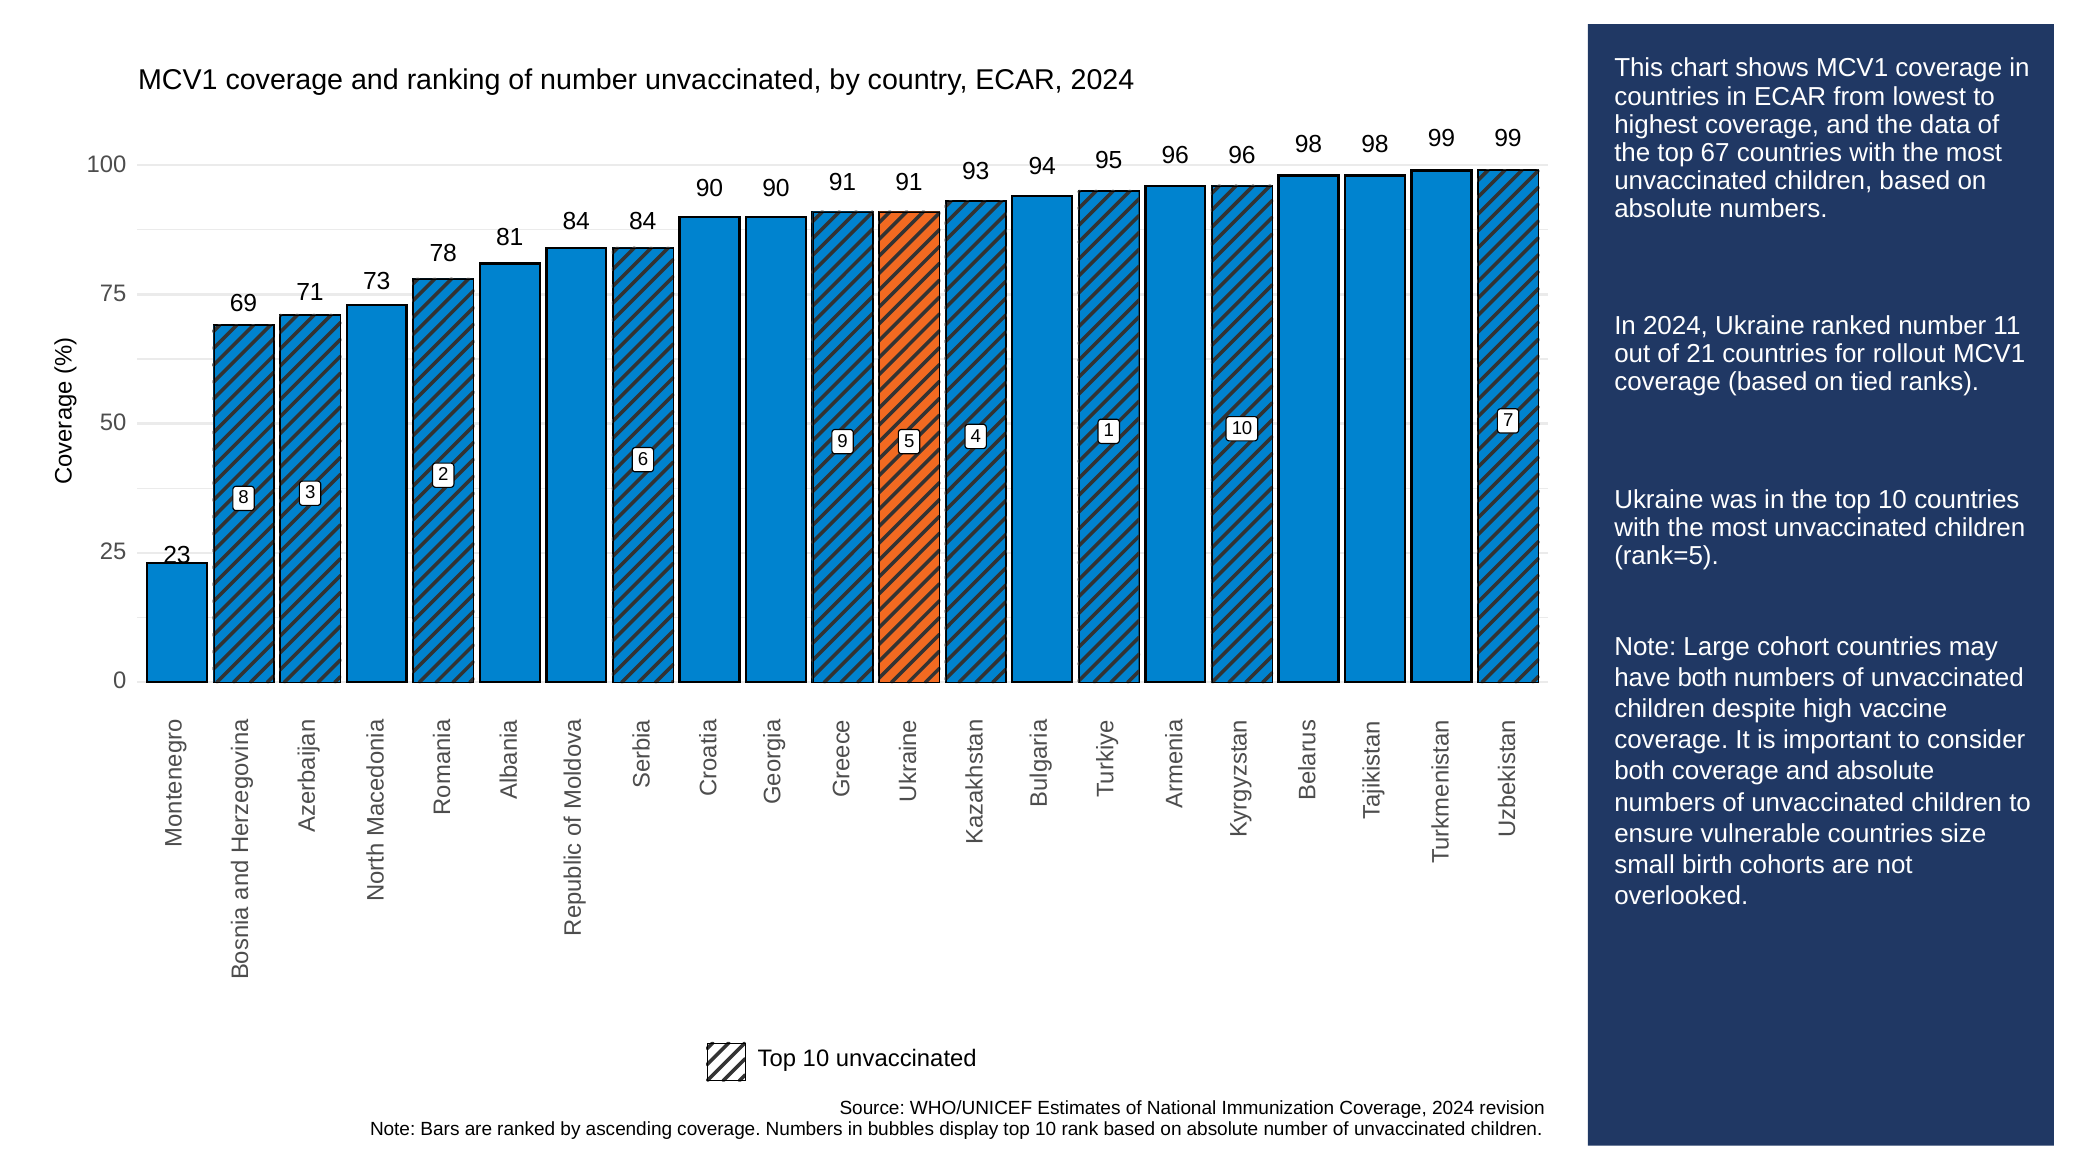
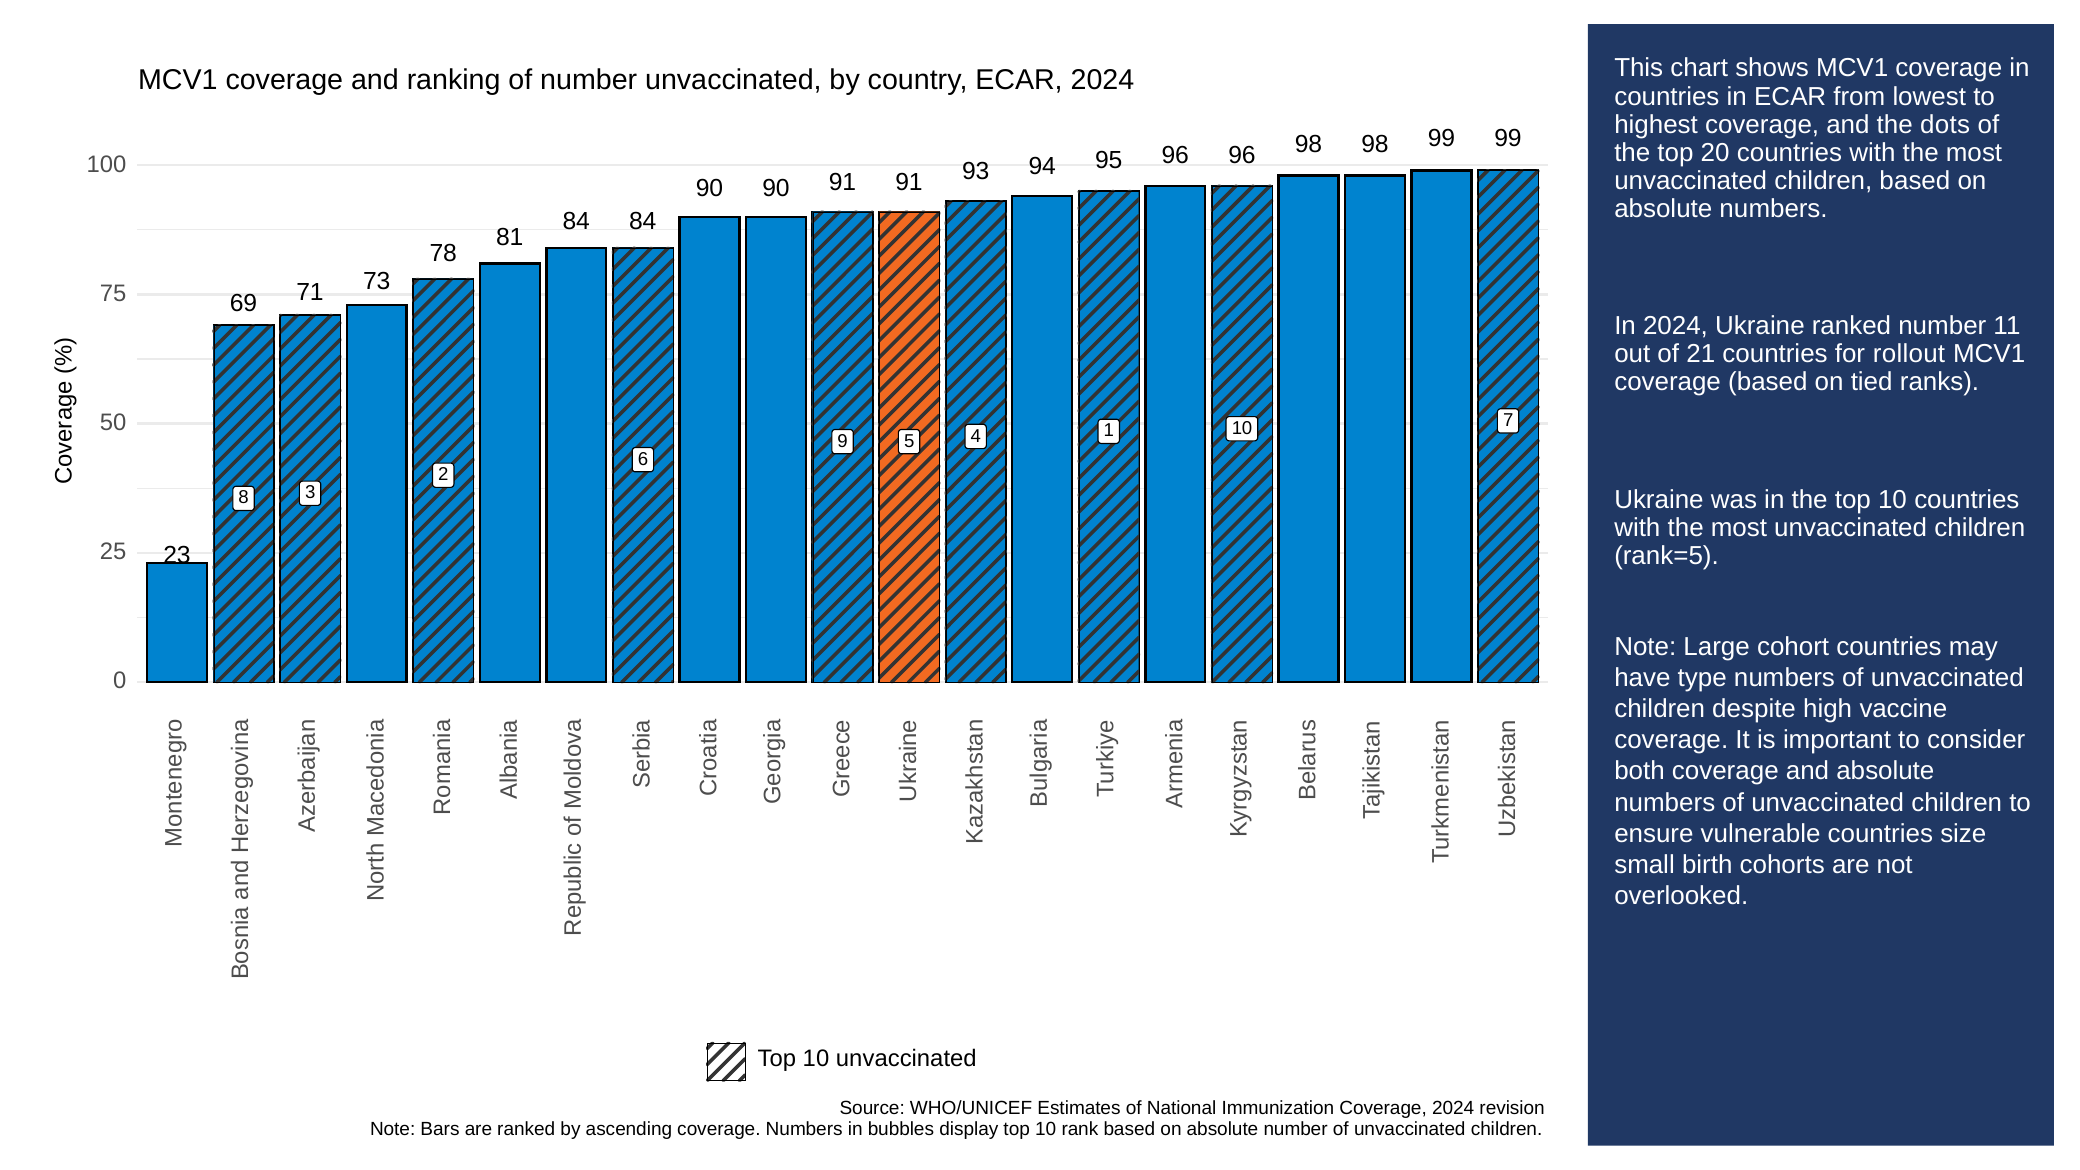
data: data -> dots (1945, 125)
67: 67 -> 20 (1715, 153)
have both: both -> type (1702, 678)
